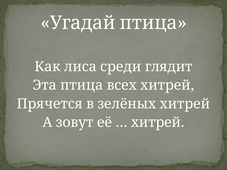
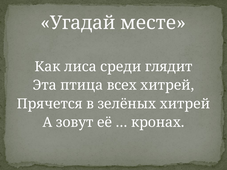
Угадай птица: птица -> месте (153, 23)
хитрей: хитрей -> кронах (158, 123)
